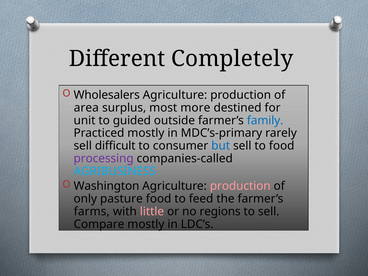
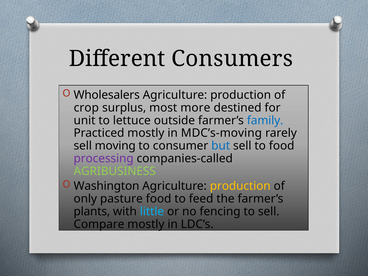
Completely: Completely -> Consumers (232, 59)
area: area -> crop (86, 108)
guided: guided -> lettuce (132, 120)
MDC’s-primary: MDC’s-primary -> MDC’s-moving (221, 133)
difficult: difficult -> moving (115, 146)
AGRIBUSINESS colour: light blue -> light green (115, 171)
production colour: pink -> yellow (240, 186)
farms: farms -> plants (92, 211)
little colour: pink -> light blue (152, 211)
regions: regions -> fencing (220, 211)
